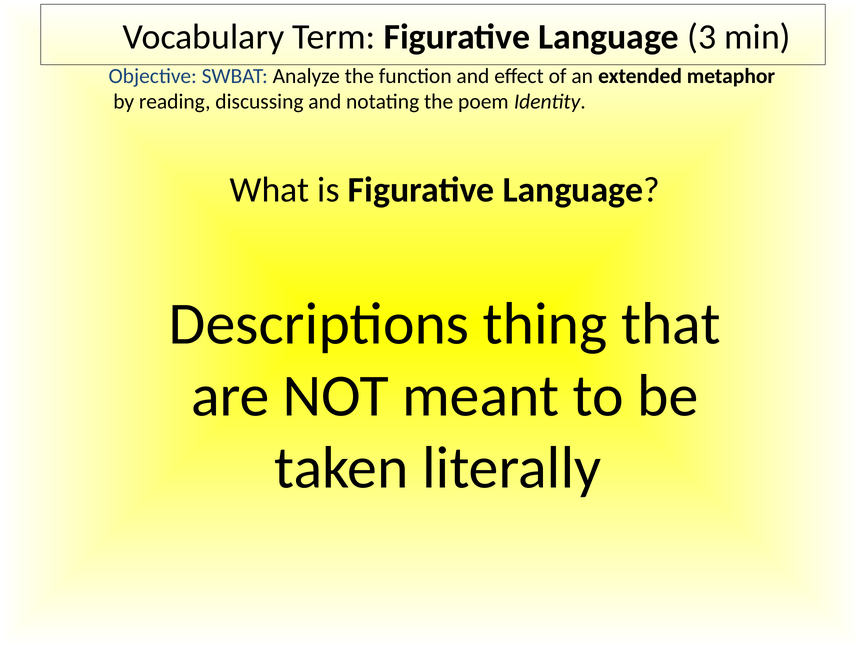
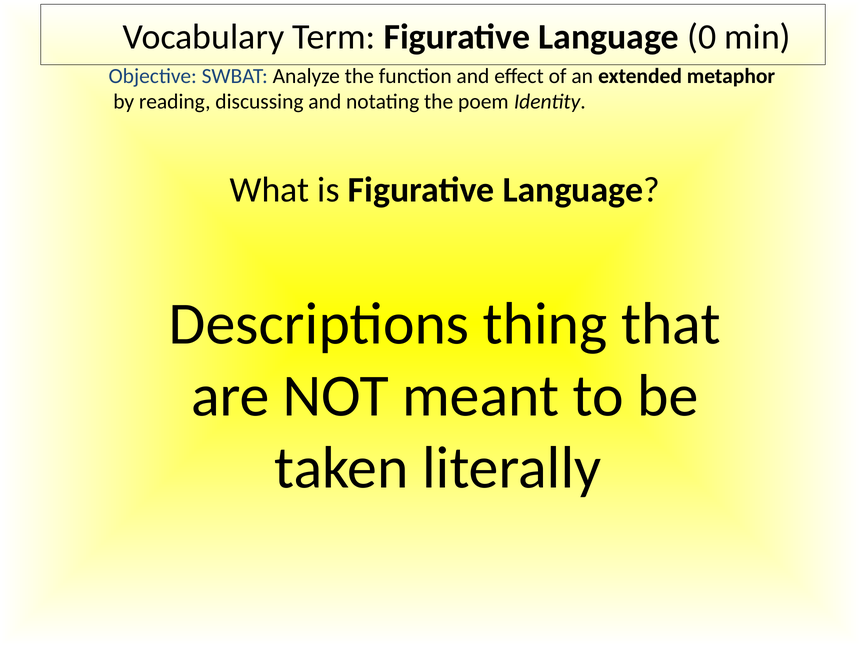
3: 3 -> 0 (702, 37)
